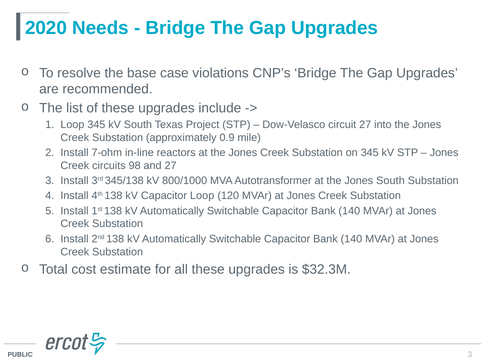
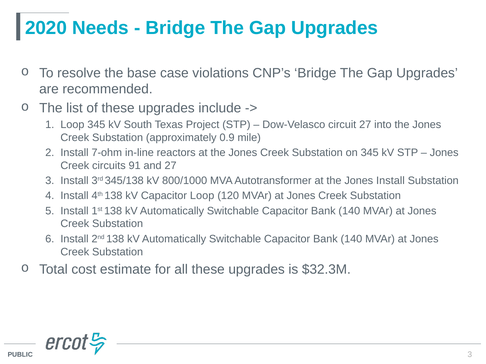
98: 98 -> 91 (135, 166)
Jones South: South -> Install (390, 181)
